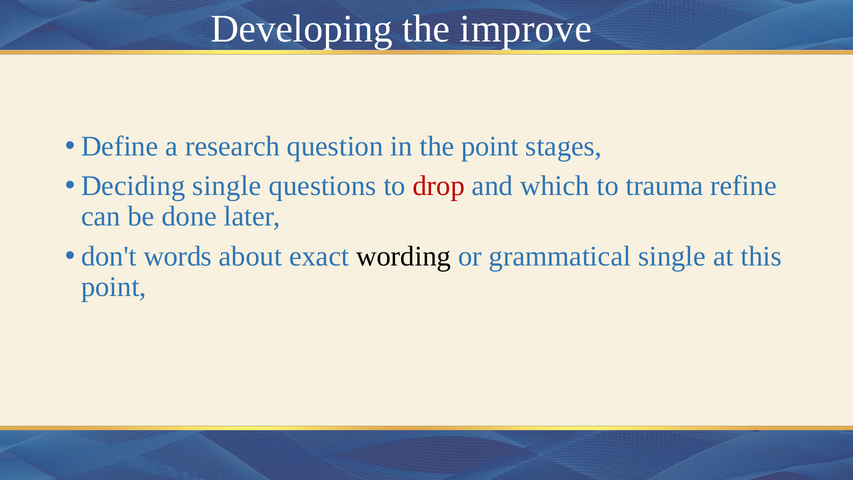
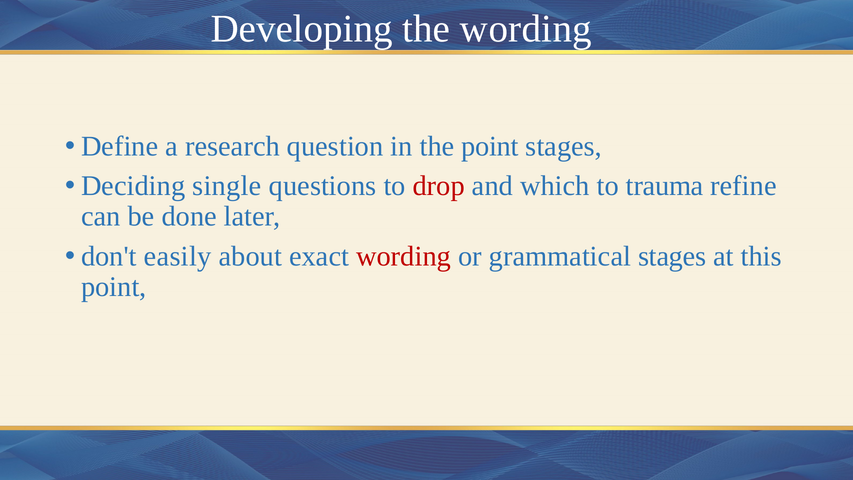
the improve: improve -> wording (526, 29)
words: words -> easily (178, 256)
wording colour: black -> red (404, 256)
grammatical single: single -> stages (672, 256)
